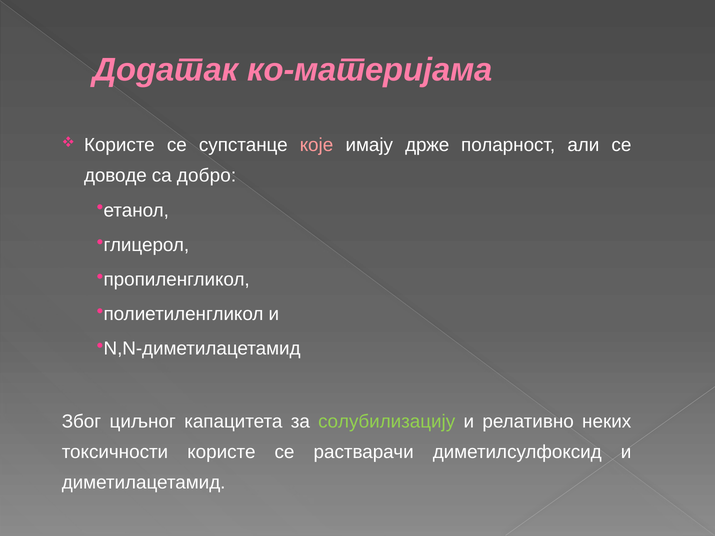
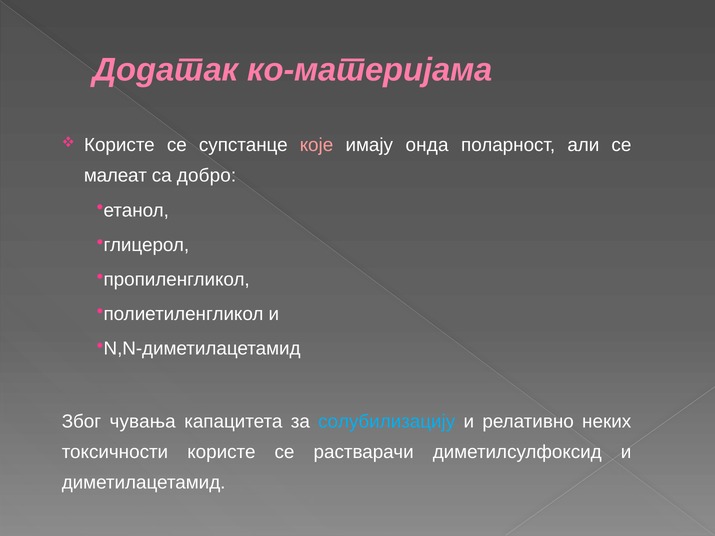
држе: држе -> онда (427, 145)
доводе: доводе -> малеат (115, 176)
циљног: циљног -> чувања (143, 422)
солубилизацију colour: light green -> light blue (387, 422)
